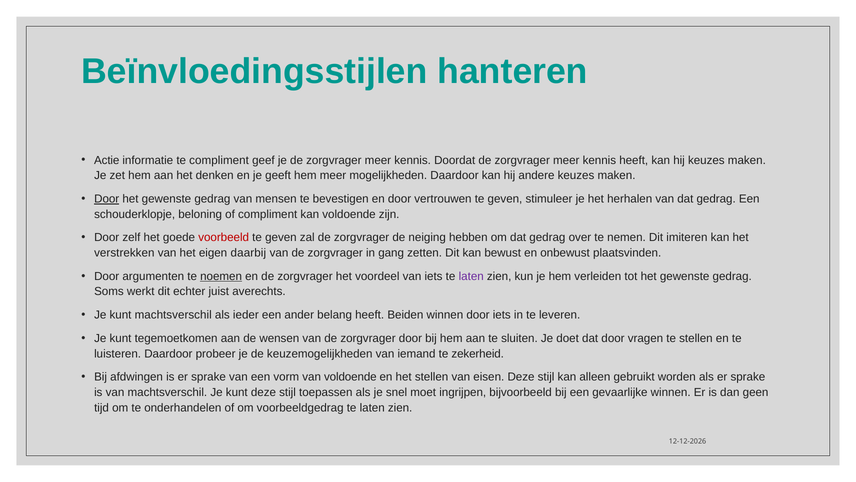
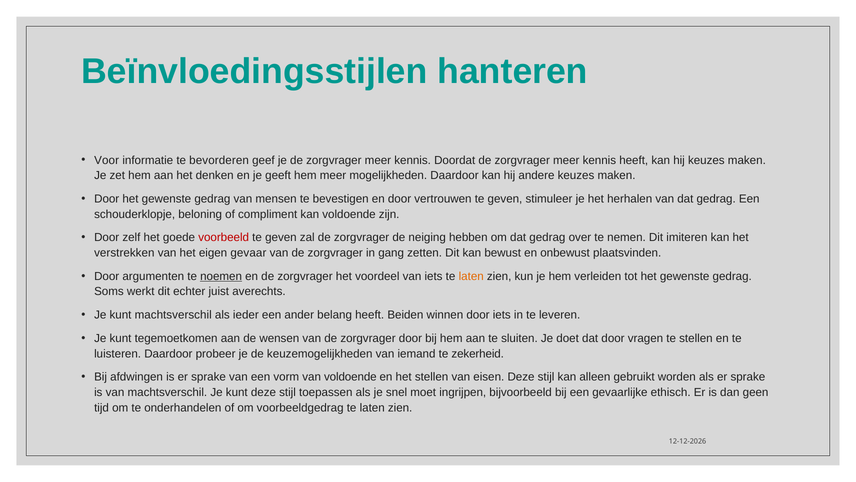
Actie: Actie -> Voor (107, 160)
te compliment: compliment -> bevorderen (219, 160)
Door underline: present -> none (107, 199)
daarbij: daarbij -> gevaar (248, 253)
laten colour: purple -> orange (471, 276)
gevaarlijke winnen: winnen -> ethisch (671, 392)
